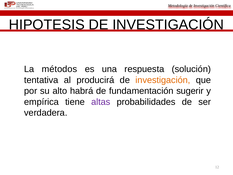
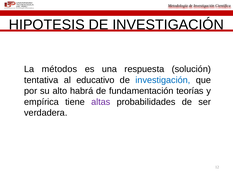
producirá: producirá -> educativo (95, 80)
investigación colour: orange -> blue (163, 80)
sugerir: sugerir -> teorías (190, 91)
